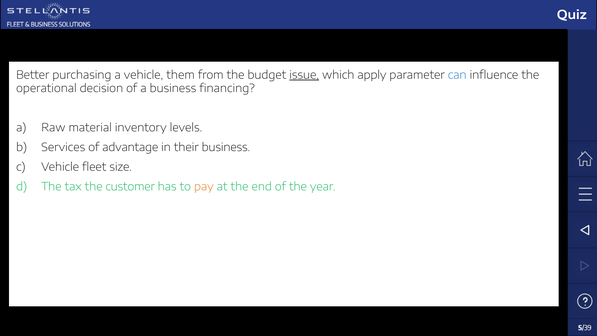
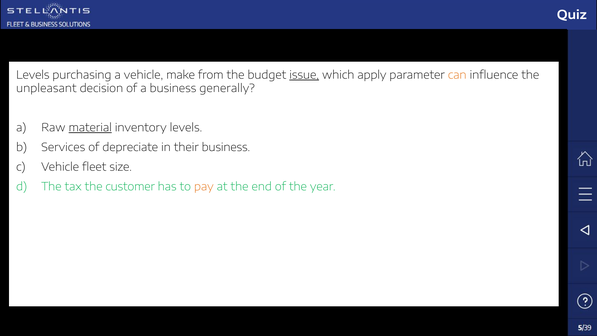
Better: Better -> Levels (33, 75)
them: them -> make (181, 75)
can colour: blue -> orange (457, 75)
operational: operational -> unpleasant (46, 89)
financing: financing -> generally (227, 89)
material underline: none -> present (90, 128)
advantage: advantage -> depreciate (130, 147)
